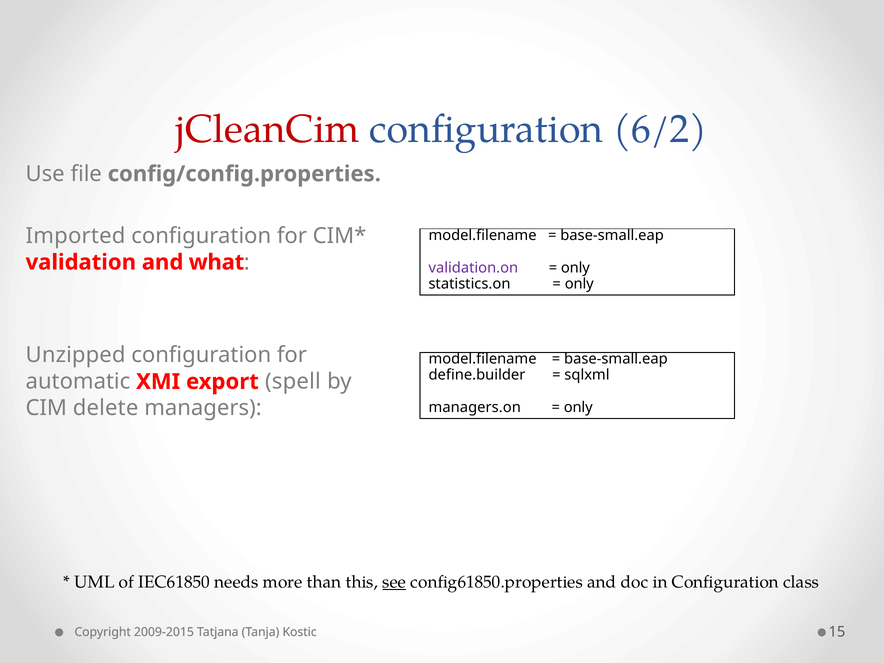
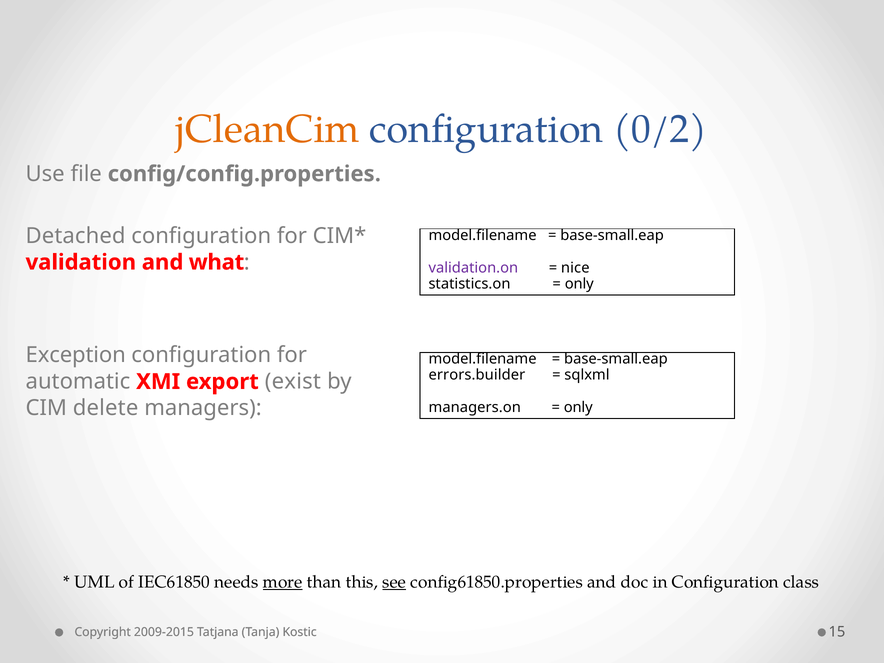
jCleanCim colour: red -> orange (268, 129)
6/2: 6/2 -> 0/2 (660, 129)
Imported: Imported -> Detached (76, 236)
only: only -> nice (575, 268)
Unzipped: Unzipped -> Exception (76, 355)
define.builder: define.builder -> errors.builder (477, 375)
spell: spell -> exist (293, 382)
more underline: none -> present (283, 582)
